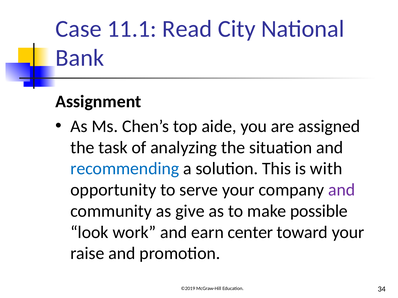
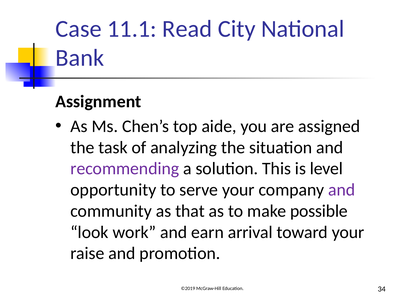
recommending colour: blue -> purple (125, 169)
with: with -> level (326, 169)
give: give -> that (190, 211)
center: center -> arrival (250, 233)
